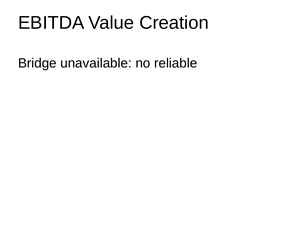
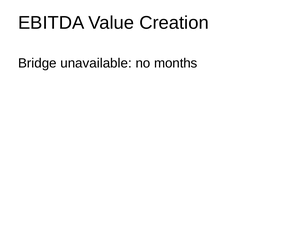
reliable: reliable -> months (176, 63)
